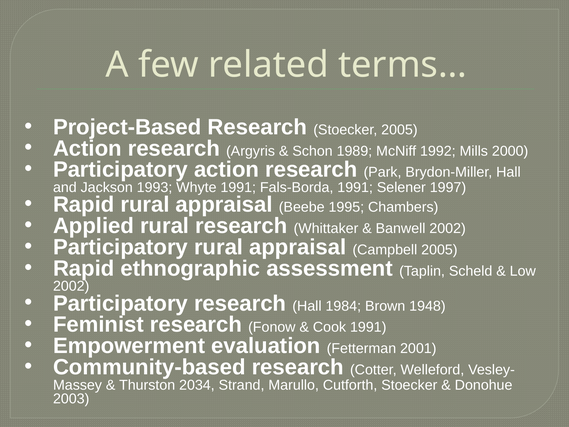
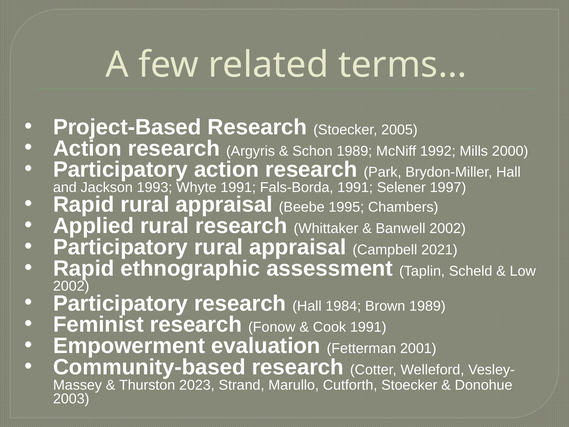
Campbell 2005: 2005 -> 2021 (439, 250)
Brown 1948: 1948 -> 1989 (427, 306)
2034: 2034 -> 2023 (197, 385)
